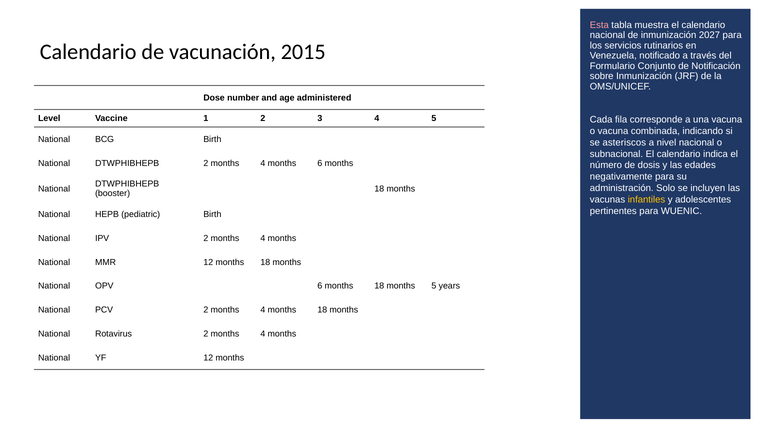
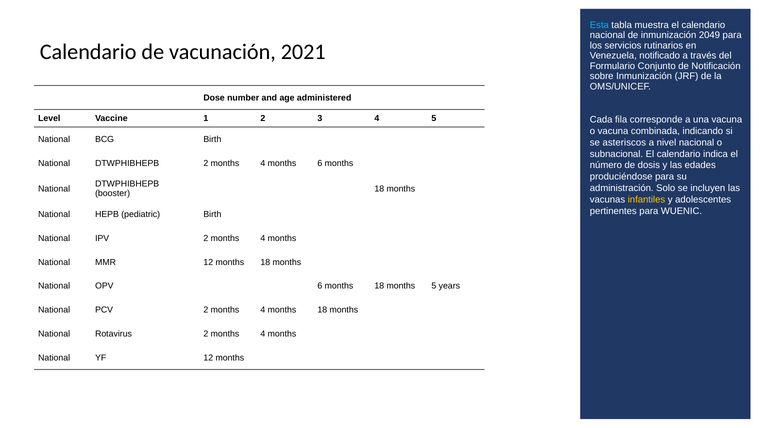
Esta colour: pink -> light blue (599, 25)
2027: 2027 -> 2049 (709, 35)
2015: 2015 -> 2021 (303, 52)
negativamente: negativamente -> produciéndose (621, 177)
